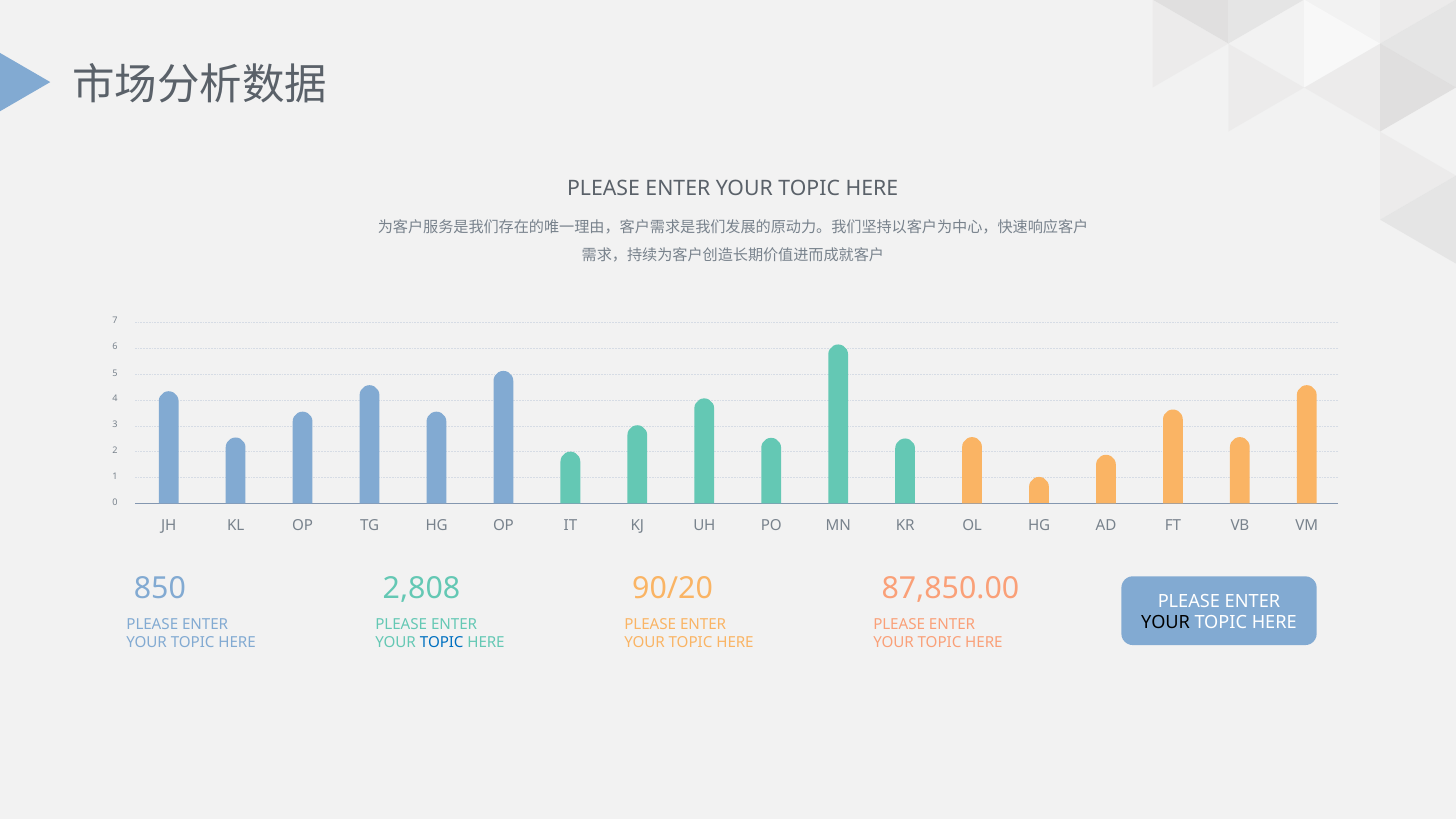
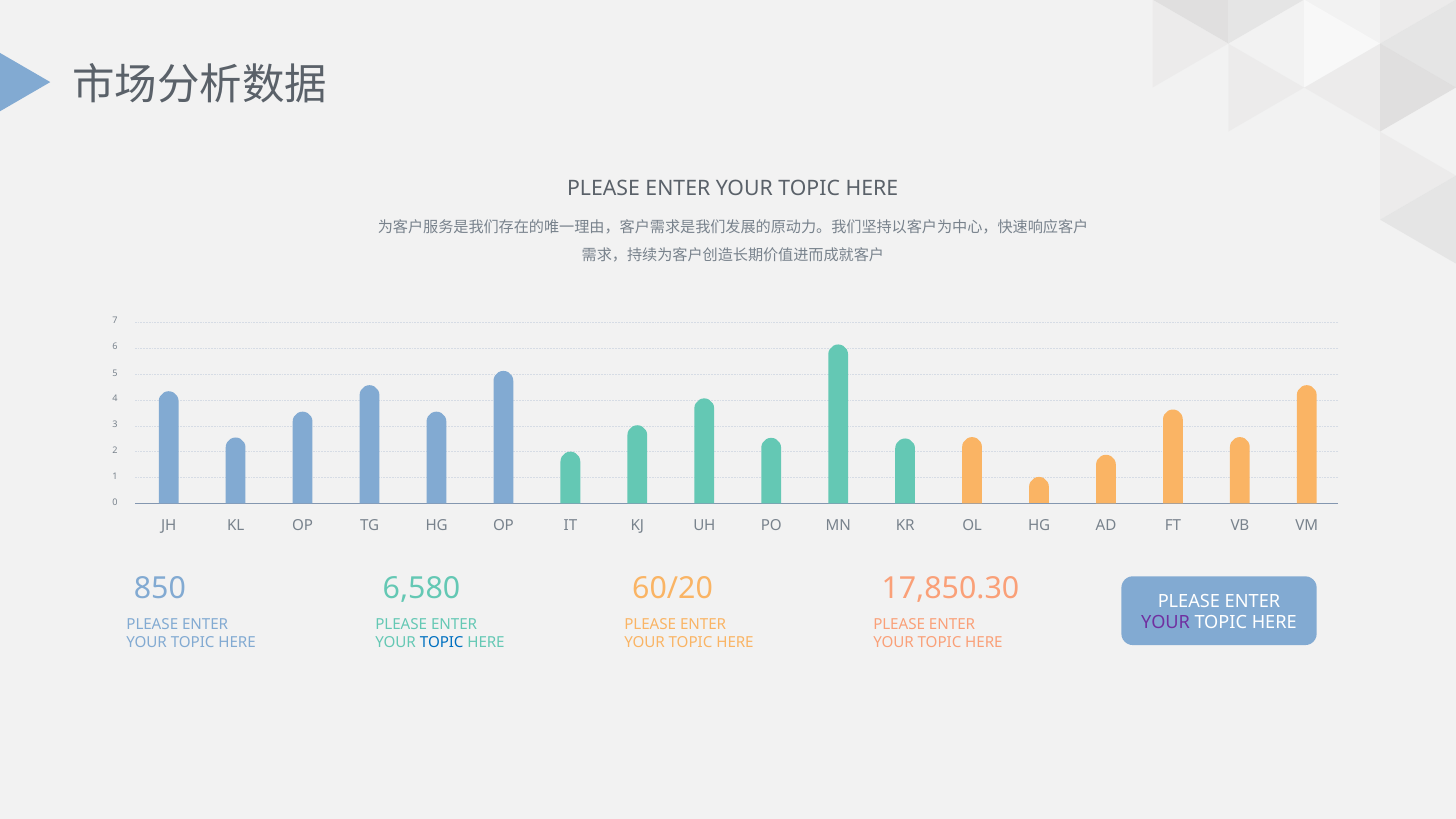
2,808: 2,808 -> 6,580 (421, 589)
90/20: 90/20 -> 60/20 (673, 589)
87,850.00: 87,850.00 -> 17,850.30 (950, 589)
YOUR colour: black -> purple (1165, 623)
